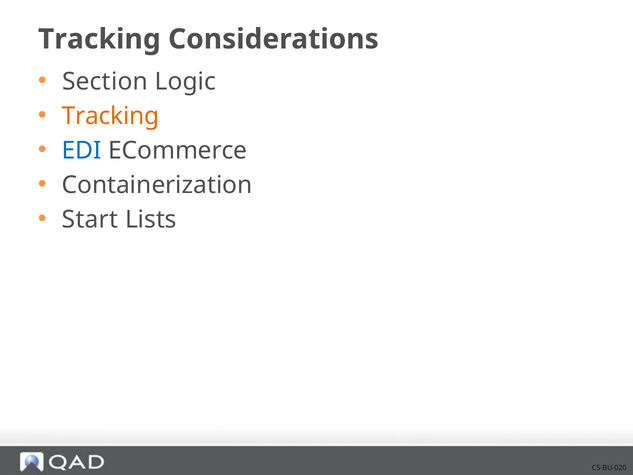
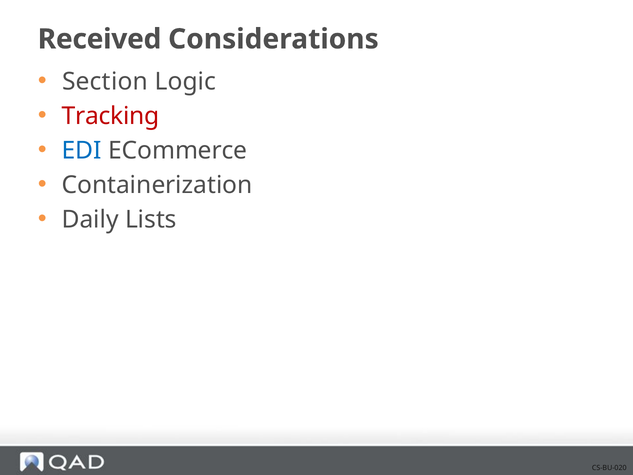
Tracking: Tracking -> Received (100, 39)
Tracking colour: orange -> red (111, 116)
Start: Start -> Daily (90, 219)
